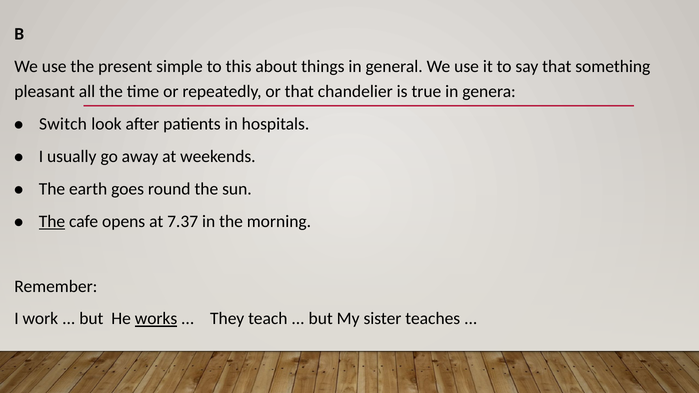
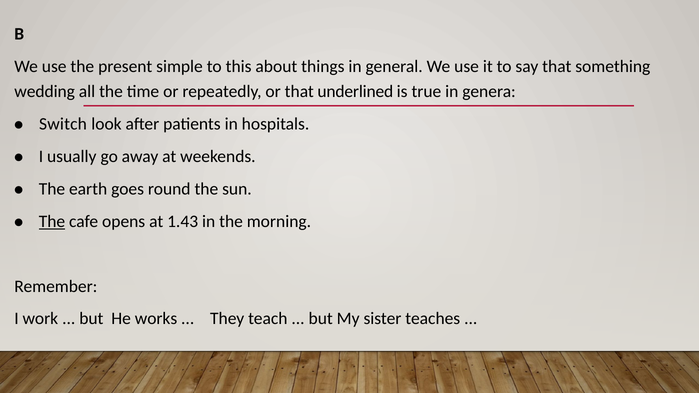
pleasant: pleasant -> wedding (45, 92)
chandelier: chandelier -> underlined (355, 92)
7.37: 7.37 -> 1.43 (183, 222)
works underline: present -> none (156, 319)
